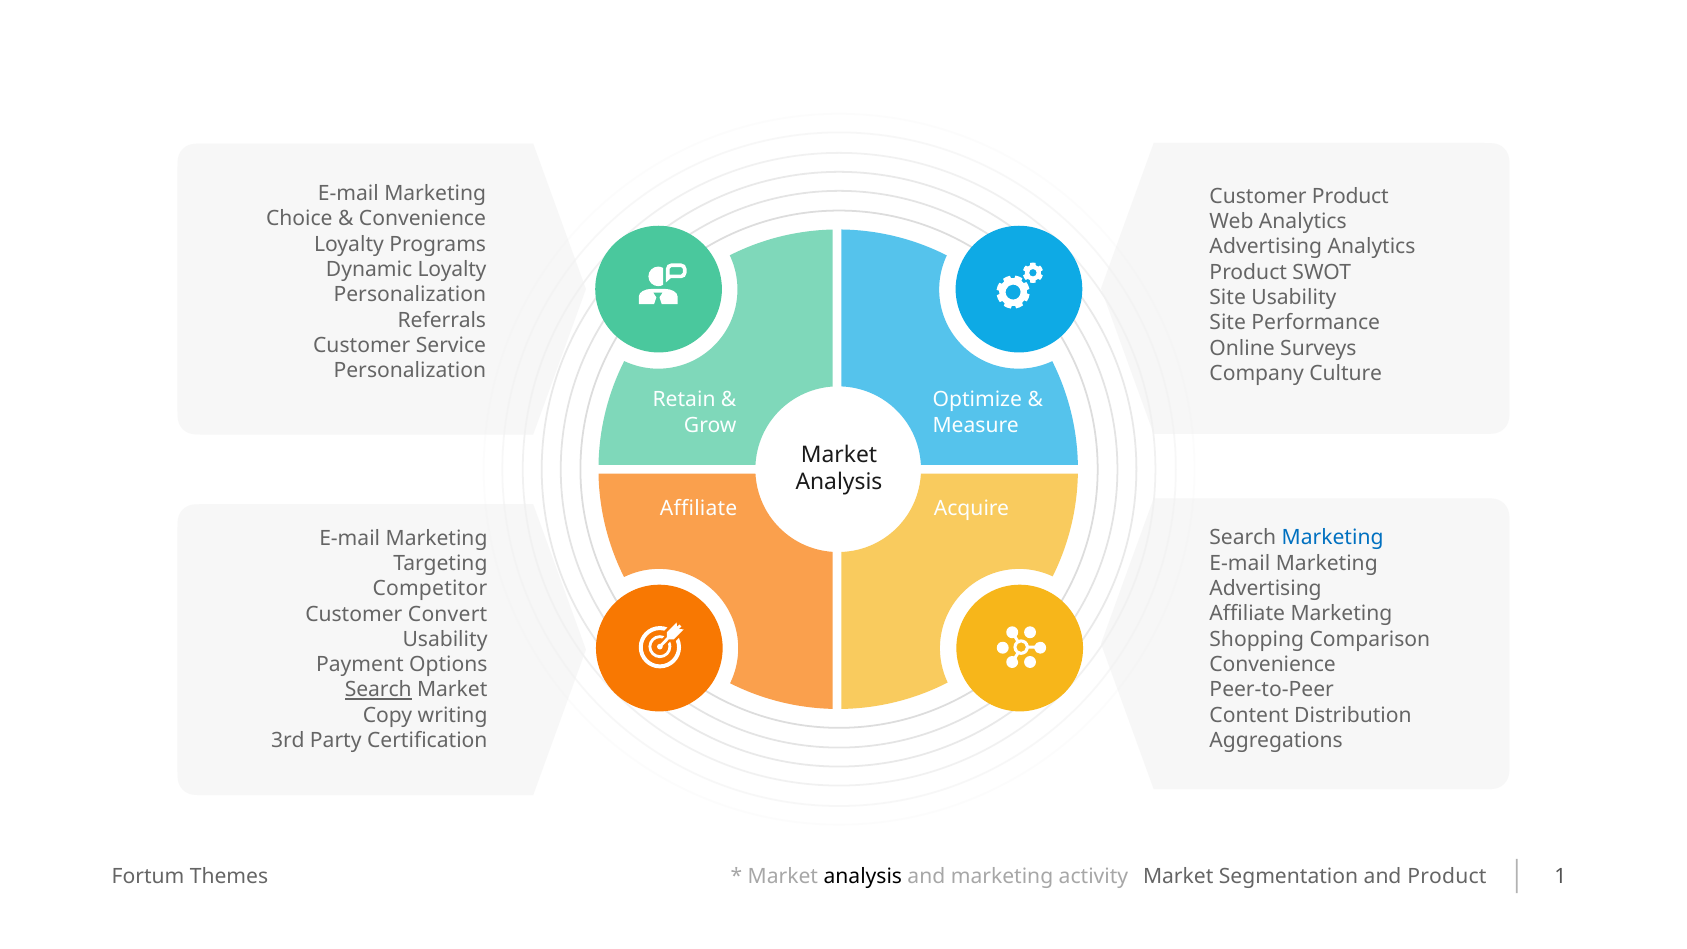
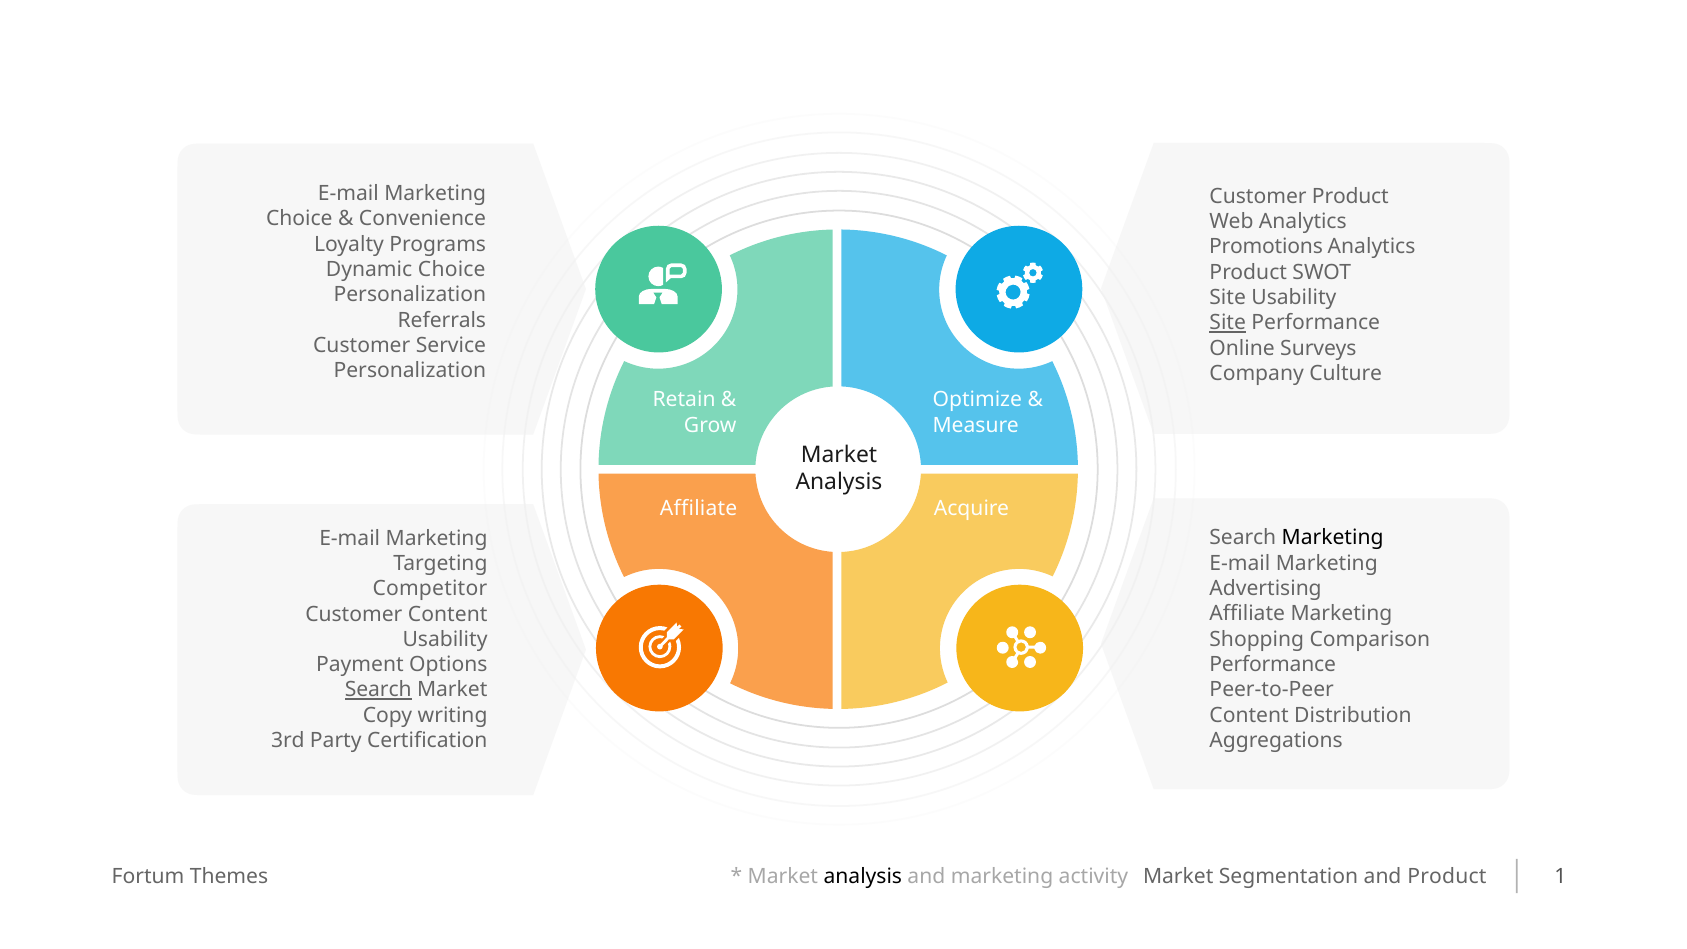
Advertising: Advertising -> Promotions (1266, 247)
Dynamic Loyalty: Loyalty -> Choice (452, 270)
Site underline: none -> present (1228, 323)
Marketing colour: blue -> black (1333, 538)
Customer Convert: Convert -> Content (448, 614)
Convenience: Convenience -> Performance (1273, 664)
